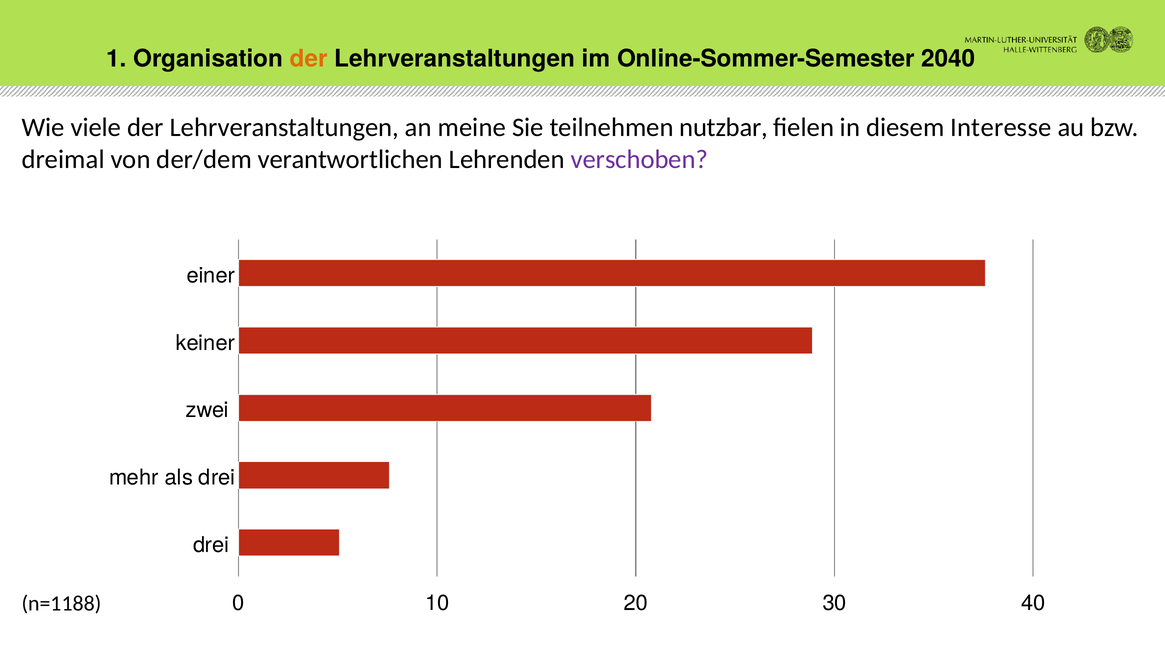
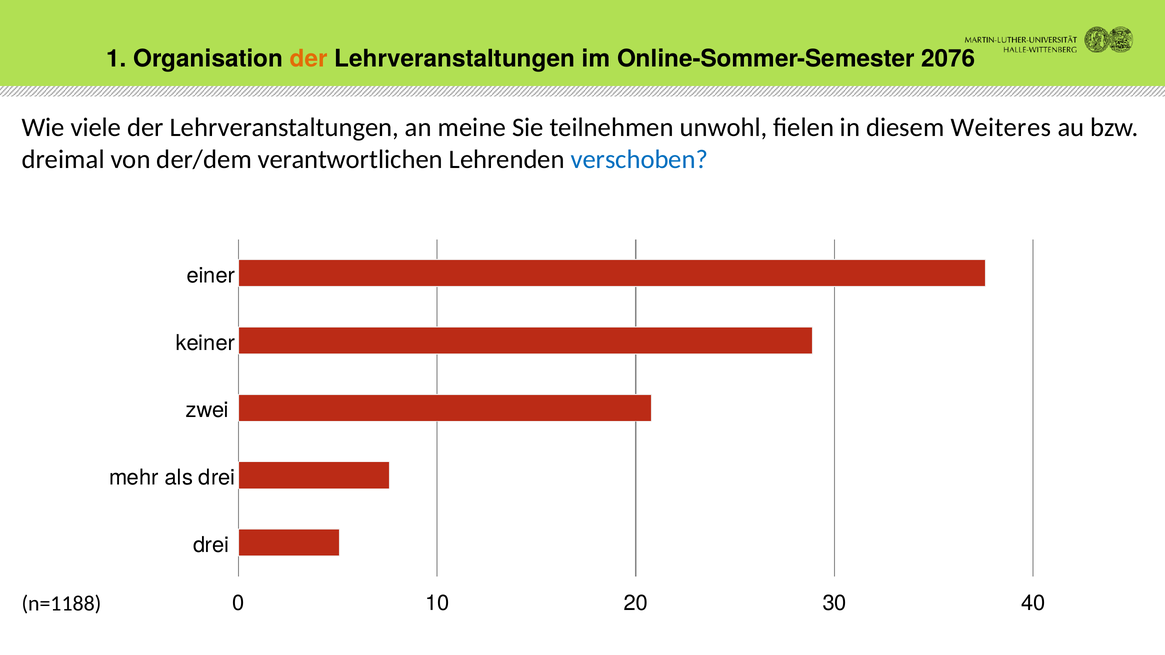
2040: 2040 -> 2076 (948, 59)
nutzbar: nutzbar -> unwohl (724, 127)
Interesse: Interesse -> Weiteres (1001, 127)
verschoben colour: purple -> blue (639, 159)
